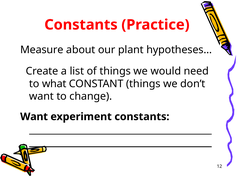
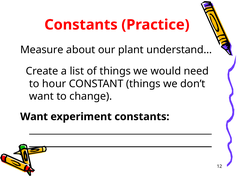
hypotheses…: hypotheses… -> understand… (179, 50)
what: what -> hour (54, 84)
